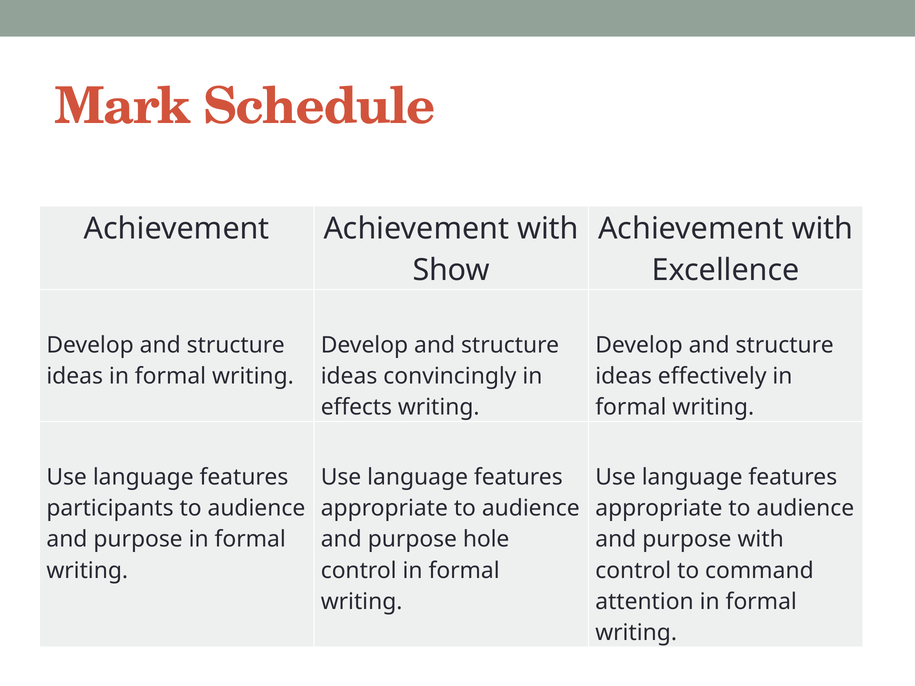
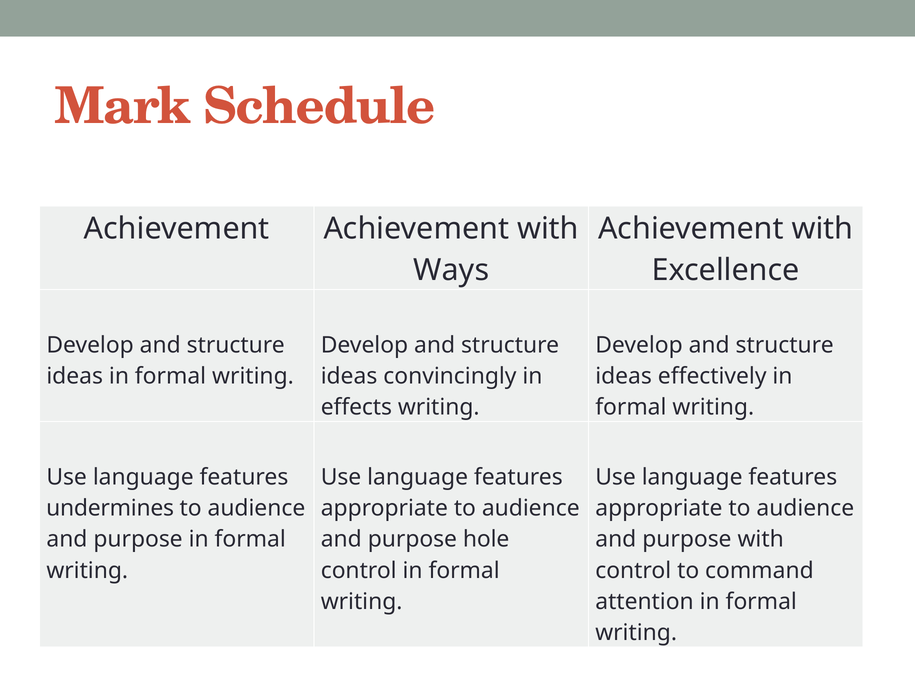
Show: Show -> Ways (451, 270)
participants: participants -> undermines (110, 508)
